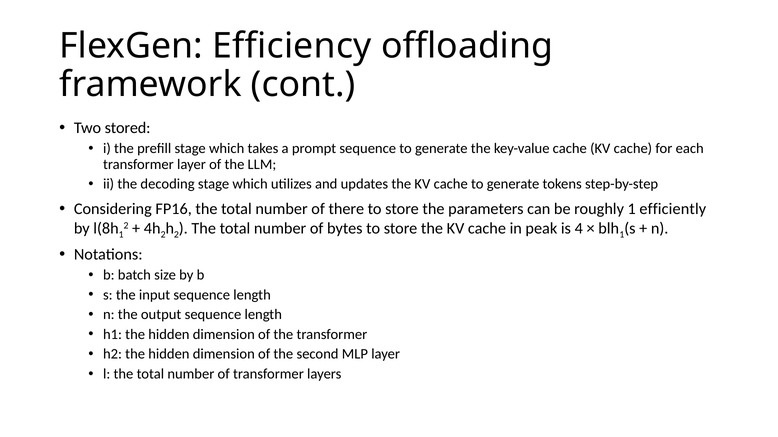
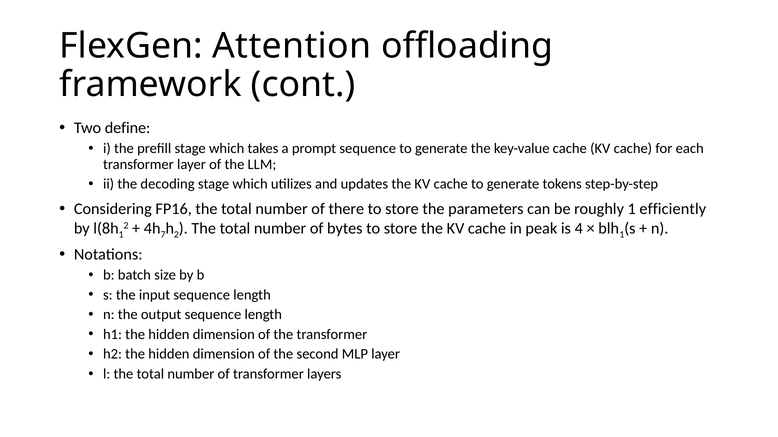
Efficiency: Efficiency -> Attention (292, 46)
stored: stored -> define (128, 128)
2: 2 -> 7 (163, 235)
